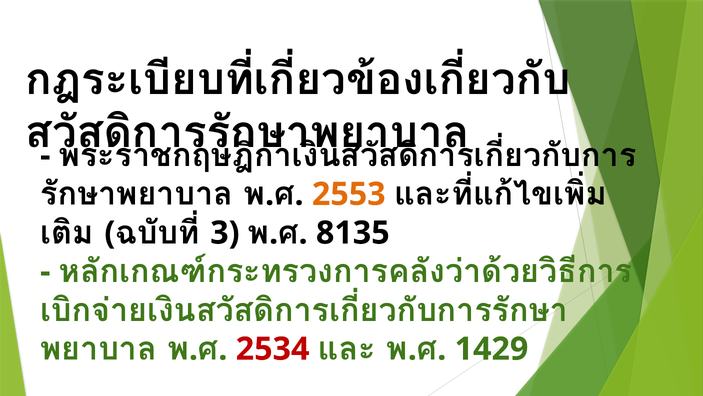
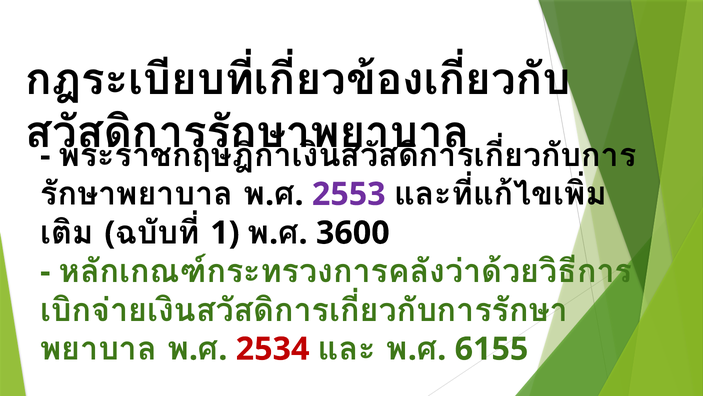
2553 colour: orange -> purple (349, 194)
3: 3 -> 1 (225, 233)
8135: 8135 -> 3600 (353, 233)
1429: 1429 -> 6155 (491, 349)
